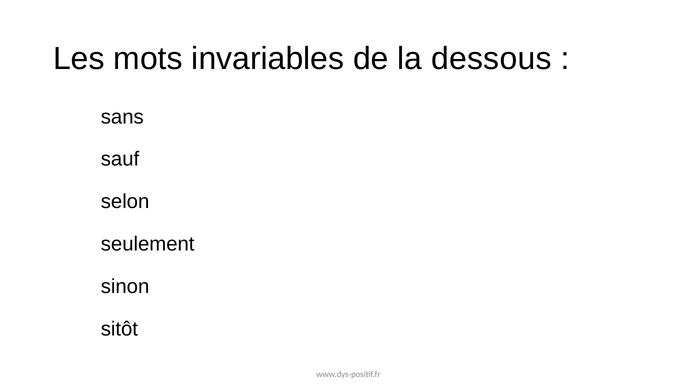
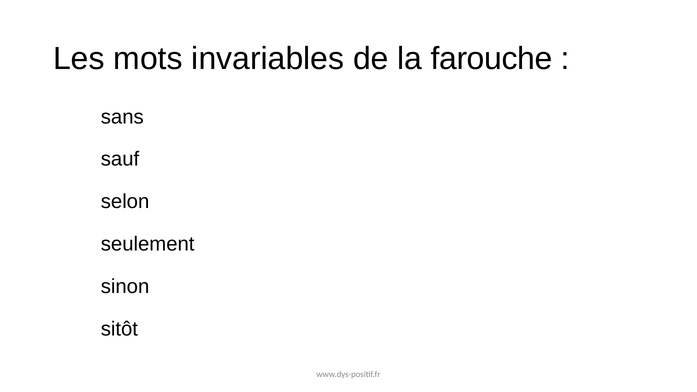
dessous: dessous -> farouche (492, 59)
